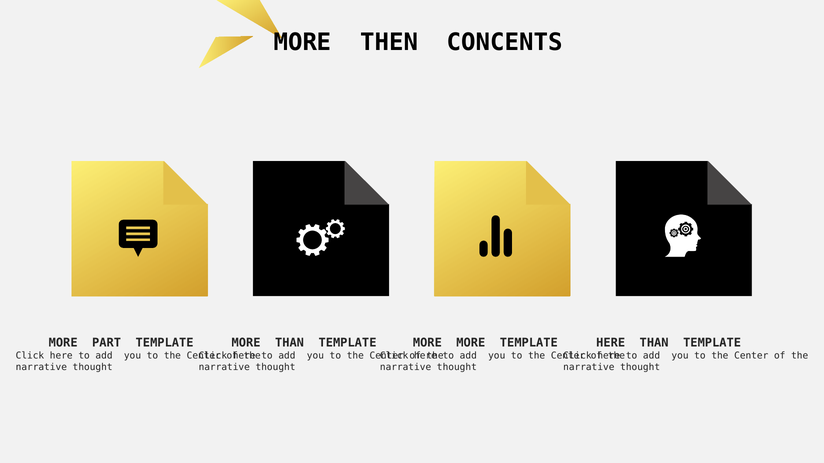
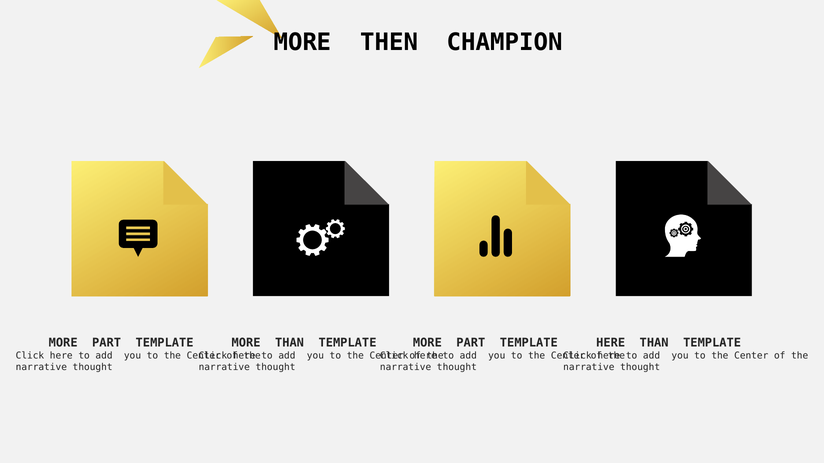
CONCENTS: CONCENTS -> CHAMPION (505, 42)
MORE: MORE -> PART (471, 343)
